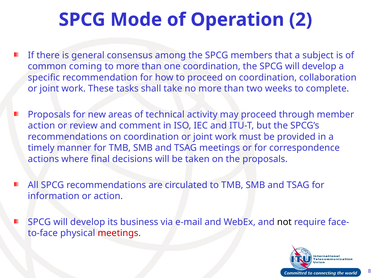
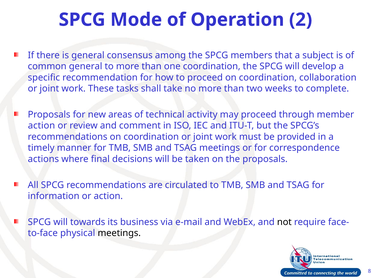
common coming: coming -> general (86, 66)
develop: develop -> towards (88, 222)
meetings colour: red -> black (119, 233)
